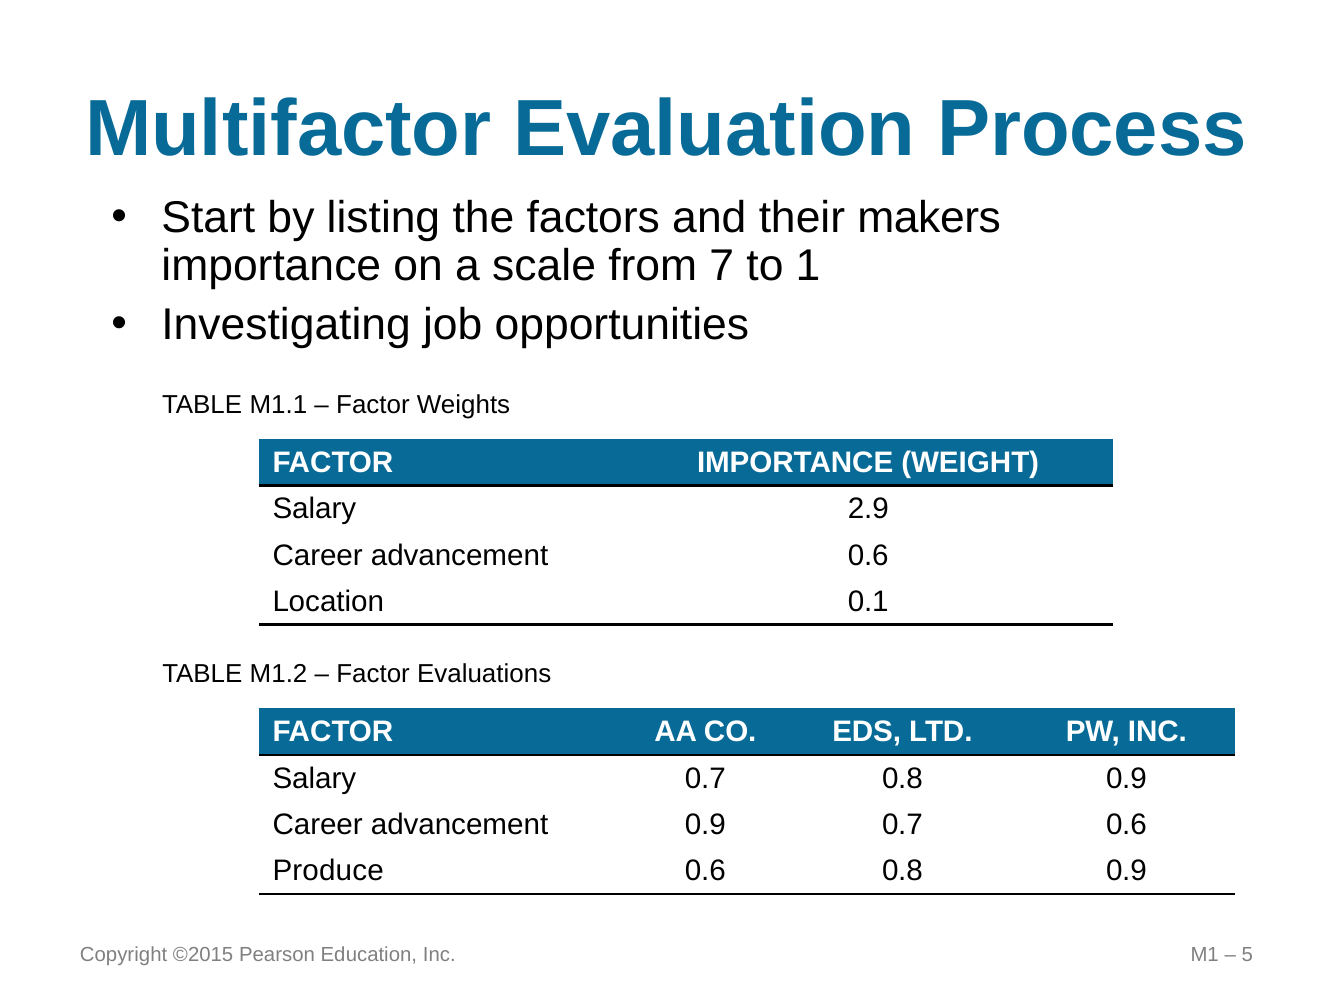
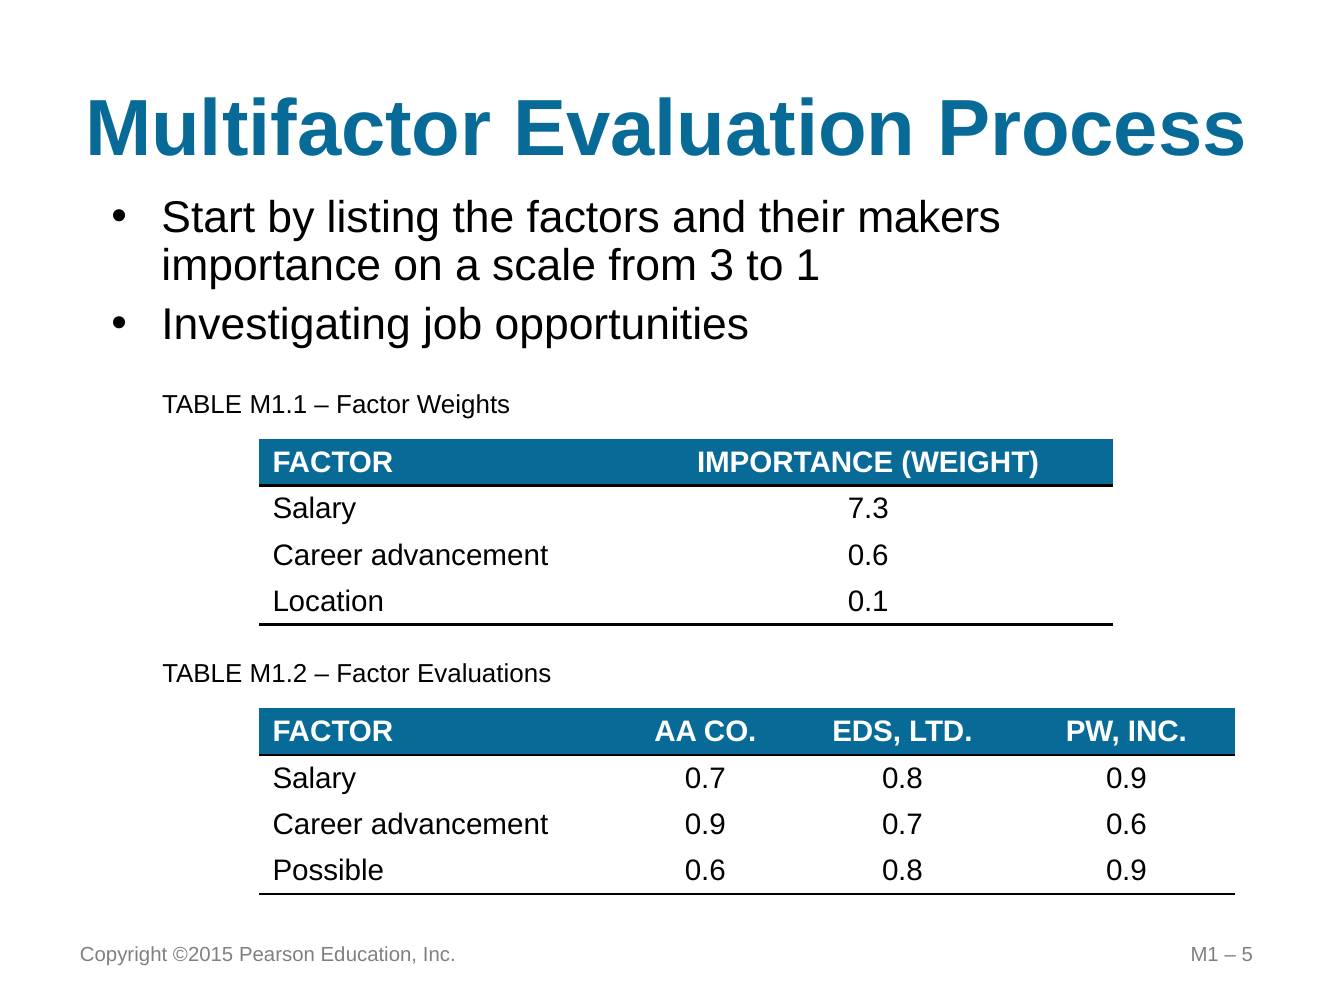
7: 7 -> 3 (722, 265)
2.9: 2.9 -> 7.3 (868, 509)
Produce: Produce -> Possible (328, 871)
